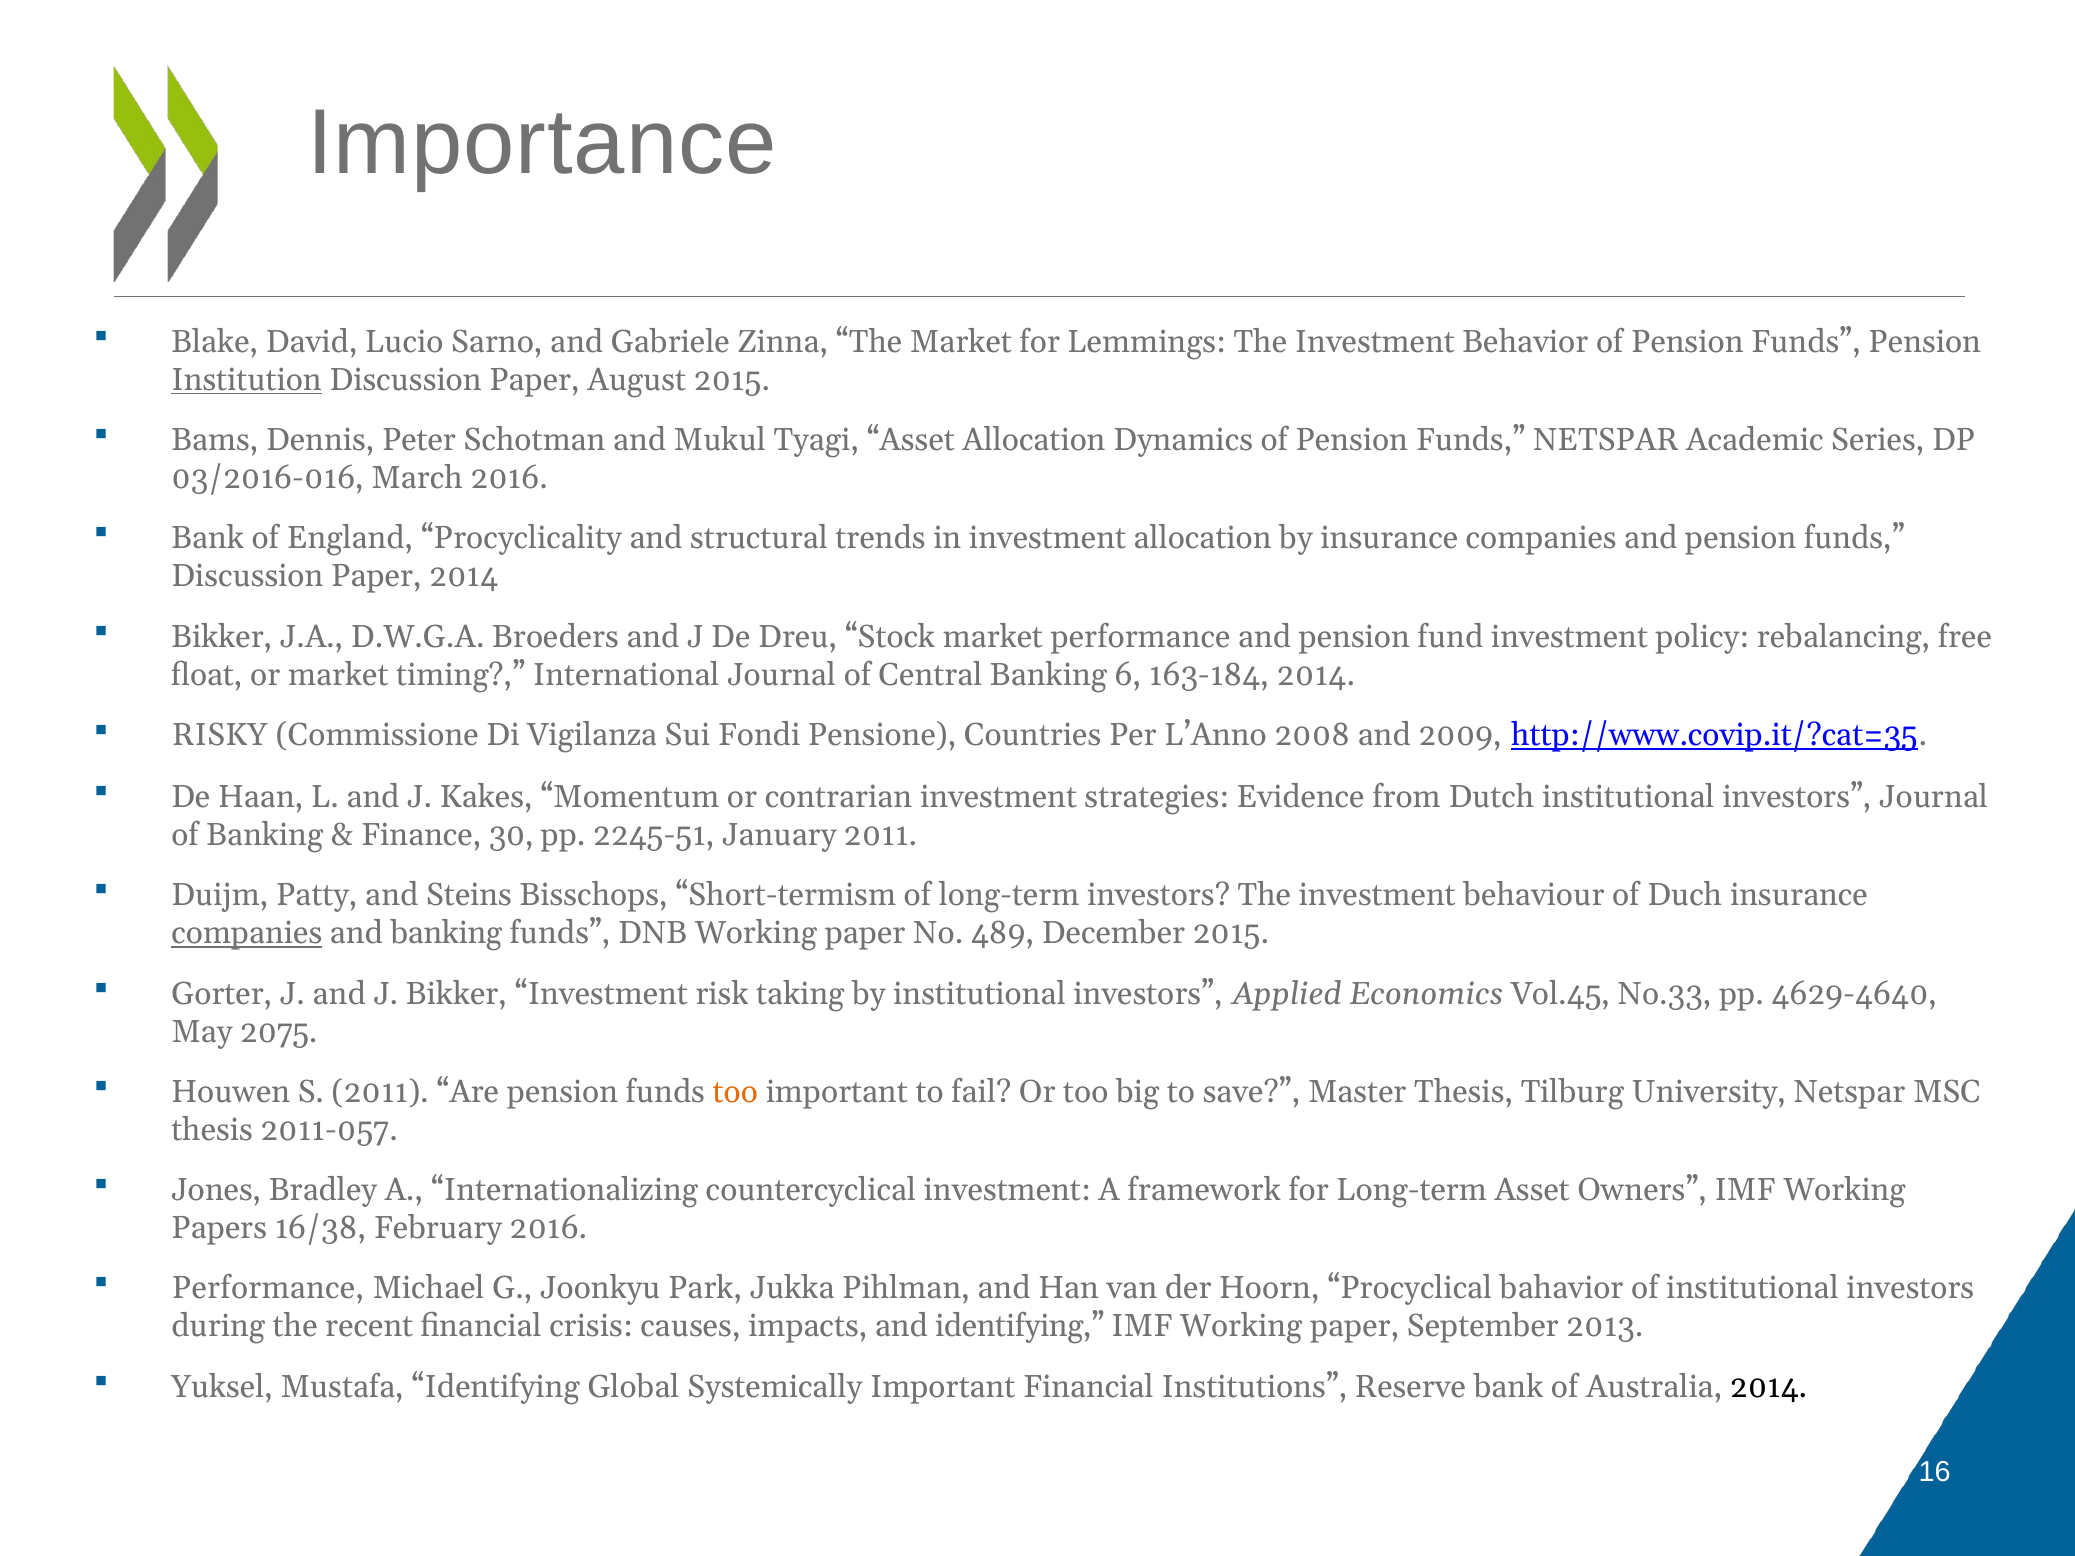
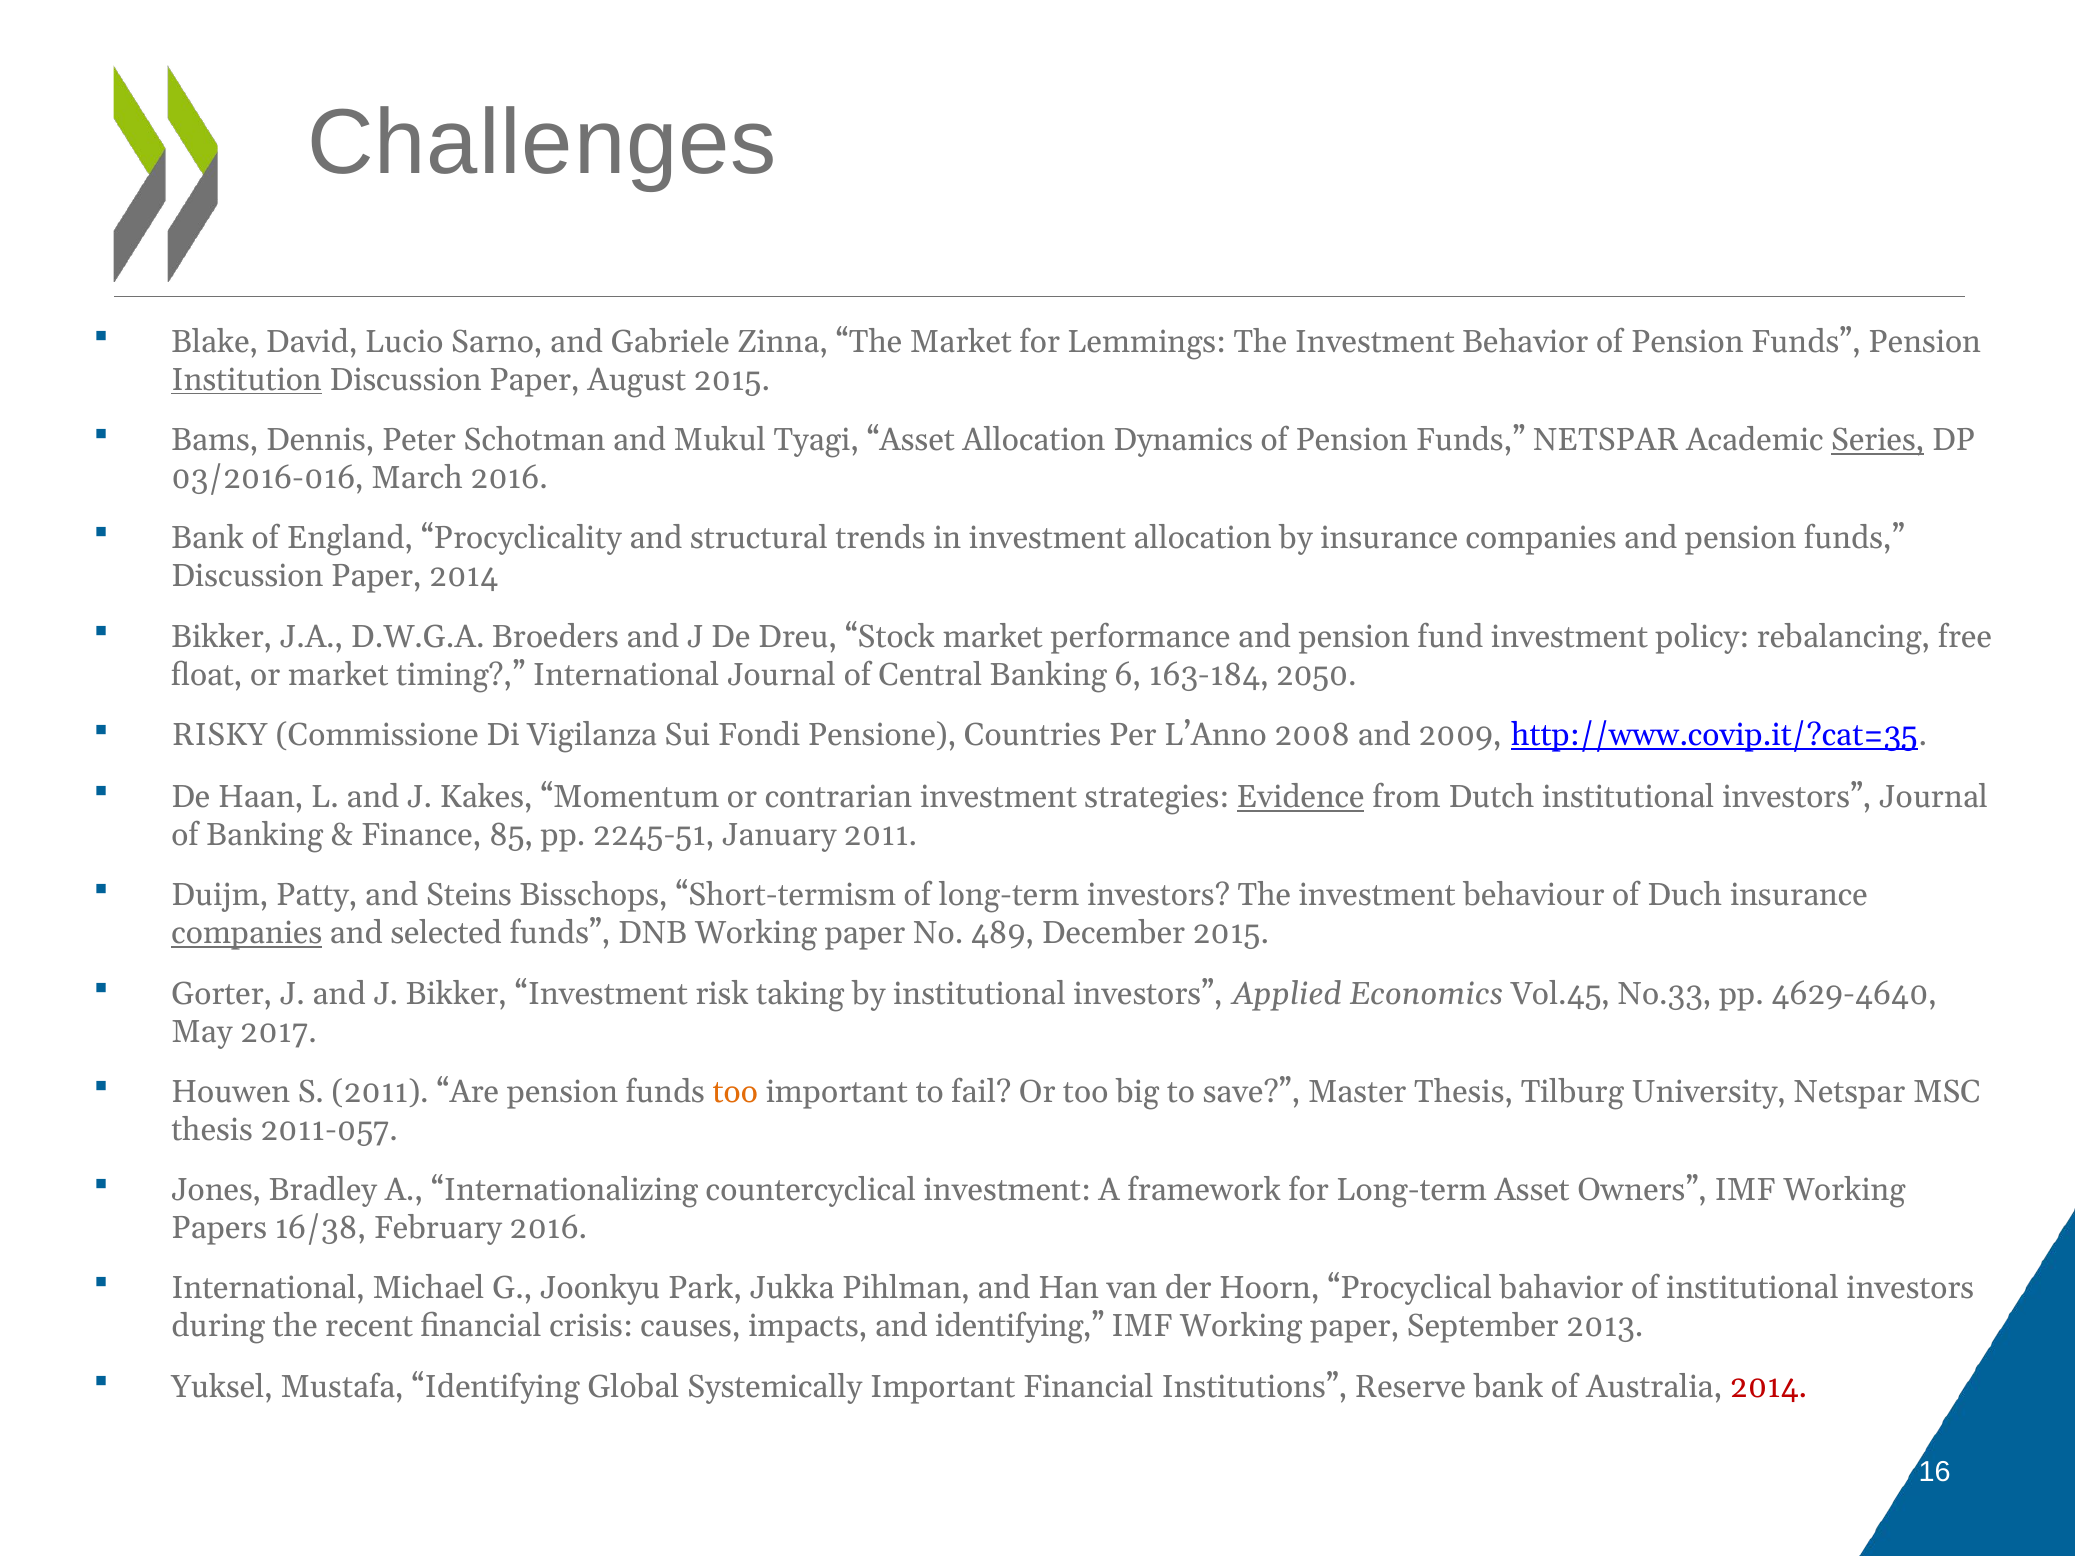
Importance: Importance -> Challenges (542, 143)
Series underline: none -> present (1878, 440)
163-184 2014: 2014 -> 2050 (1316, 675)
Evidence underline: none -> present (1301, 797)
30: 30 -> 85 (511, 835)
and banking: banking -> selected (446, 934)
2075: 2075 -> 2017 (279, 1032)
Performance: Performance -> International (268, 1289)
2014 colour: black -> red (1769, 1387)
